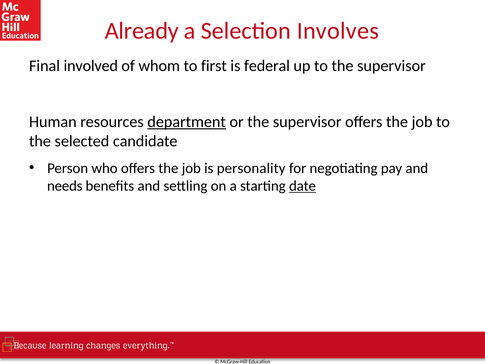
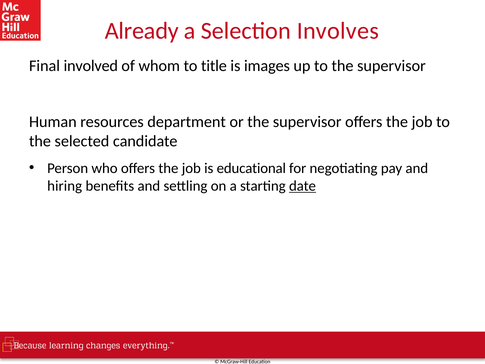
first: first -> title (214, 66)
federal: federal -> images (267, 66)
department underline: present -> none (187, 122)
personality: personality -> educational (251, 168)
needs: needs -> hiring (65, 186)
